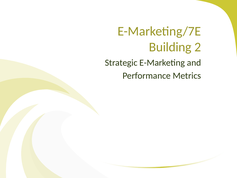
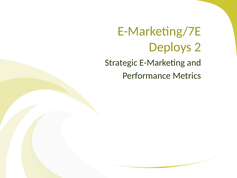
Building: Building -> Deploys (170, 47)
